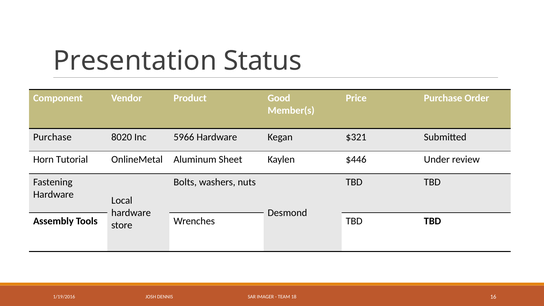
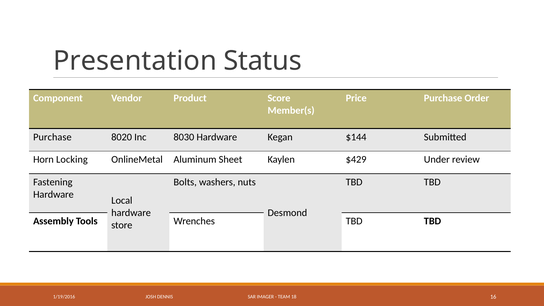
Good: Good -> Score (279, 98)
5966: 5966 -> 8030 (184, 137)
$321: $321 -> $144 (356, 137)
Tutorial: Tutorial -> Locking (72, 160)
$446: $446 -> $429 (356, 160)
